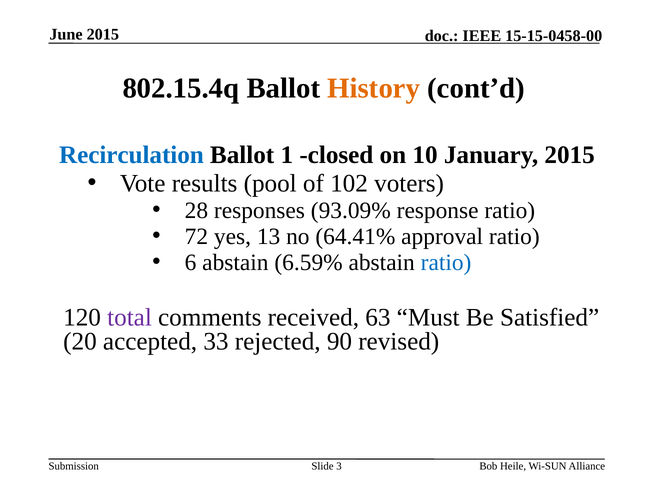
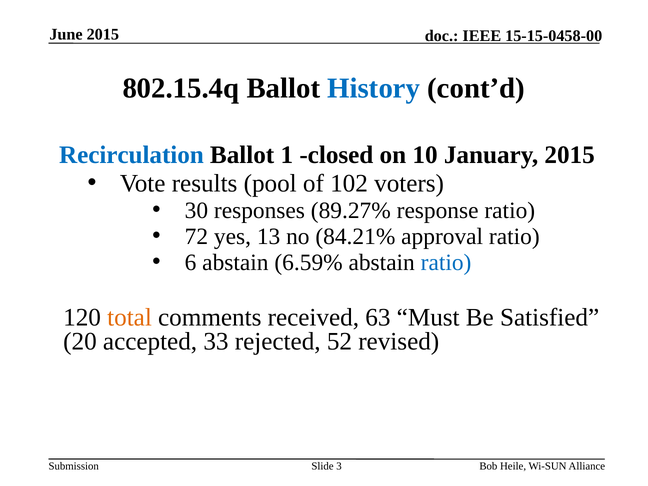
History colour: orange -> blue (374, 88)
28: 28 -> 30 (196, 210)
93.09%: 93.09% -> 89.27% (351, 210)
64.41%: 64.41% -> 84.21% (355, 236)
total colour: purple -> orange (130, 317)
90: 90 -> 52 (340, 341)
